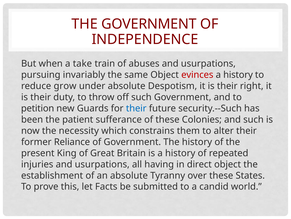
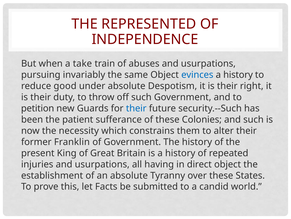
THE GOVERNMENT: GOVERNMENT -> REPRESENTED (149, 24)
evinces colour: red -> blue (197, 75)
grow: grow -> good (65, 86)
Reliance: Reliance -> Franklin (72, 141)
